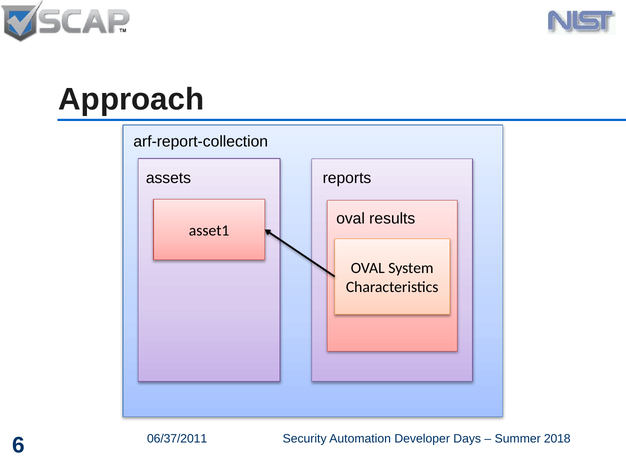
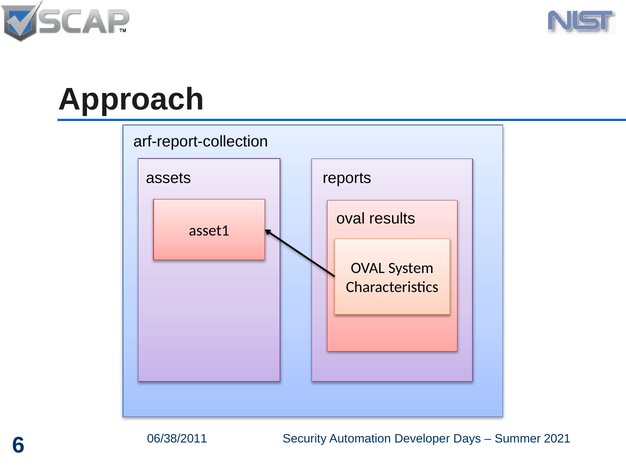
06/37/2011: 06/37/2011 -> 06/38/2011 (177, 439)
2018: 2018 -> 2021 (557, 439)
